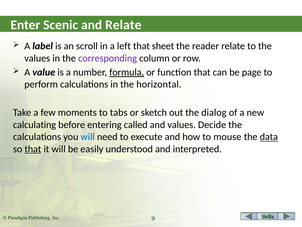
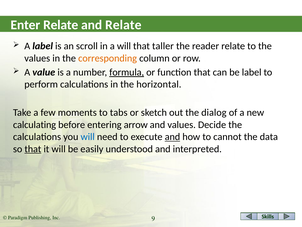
Enter Scenic: Scenic -> Relate (61, 25)
a left: left -> will (124, 46)
sheet: sheet -> taller (163, 46)
corresponding colour: purple -> orange (108, 58)
be page: page -> label (252, 72)
called: called -> arrow (136, 124)
and underline: none -> present (172, 137)
mouse: mouse -> cannot (227, 137)
data underline: present -> none (269, 137)
